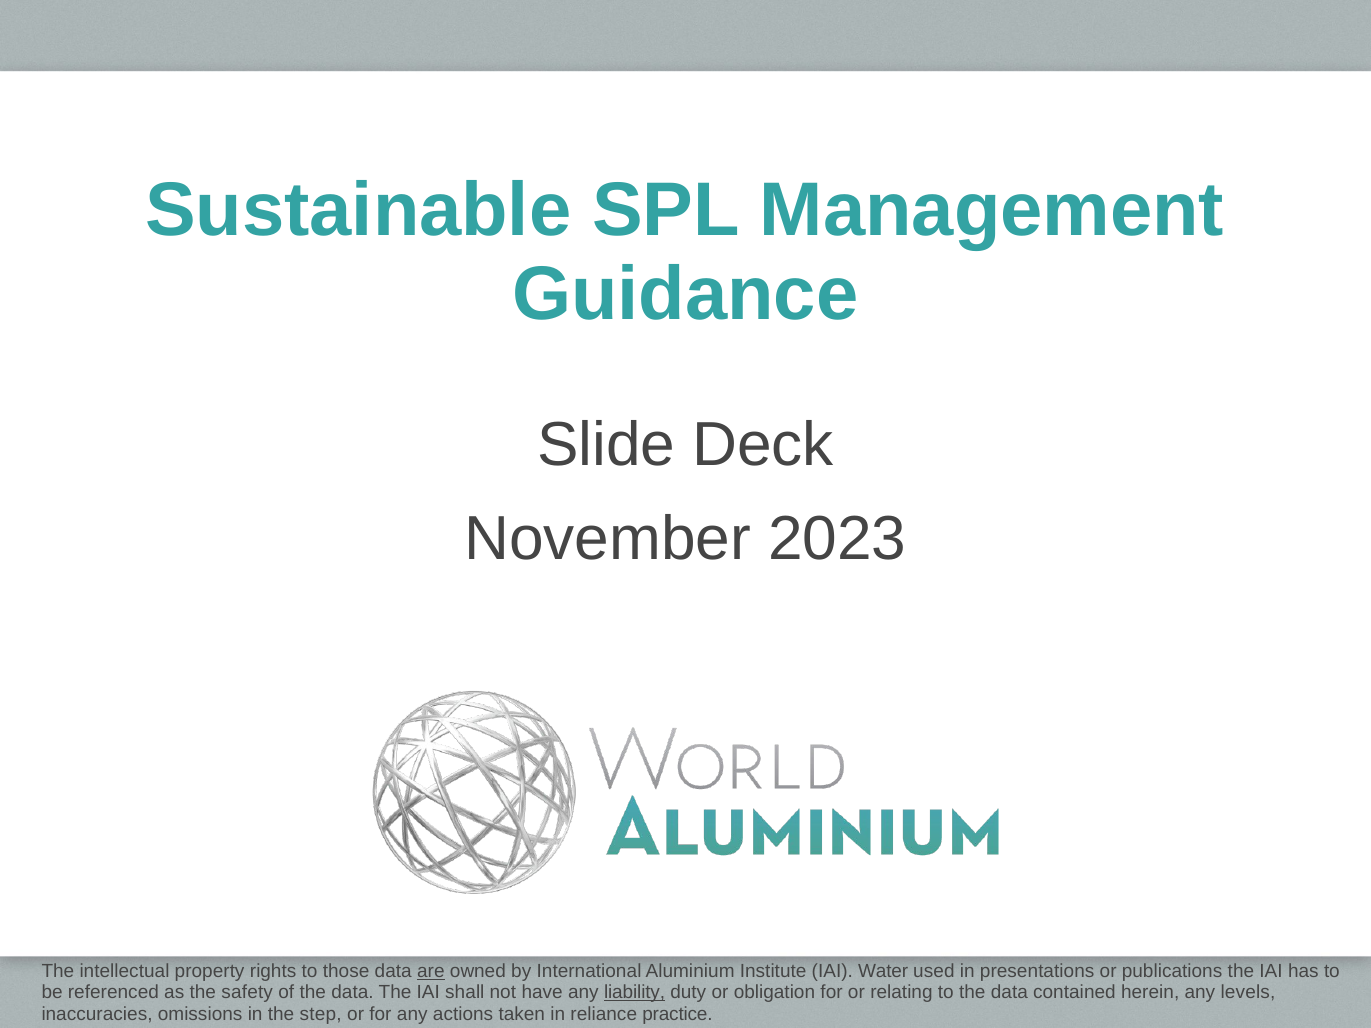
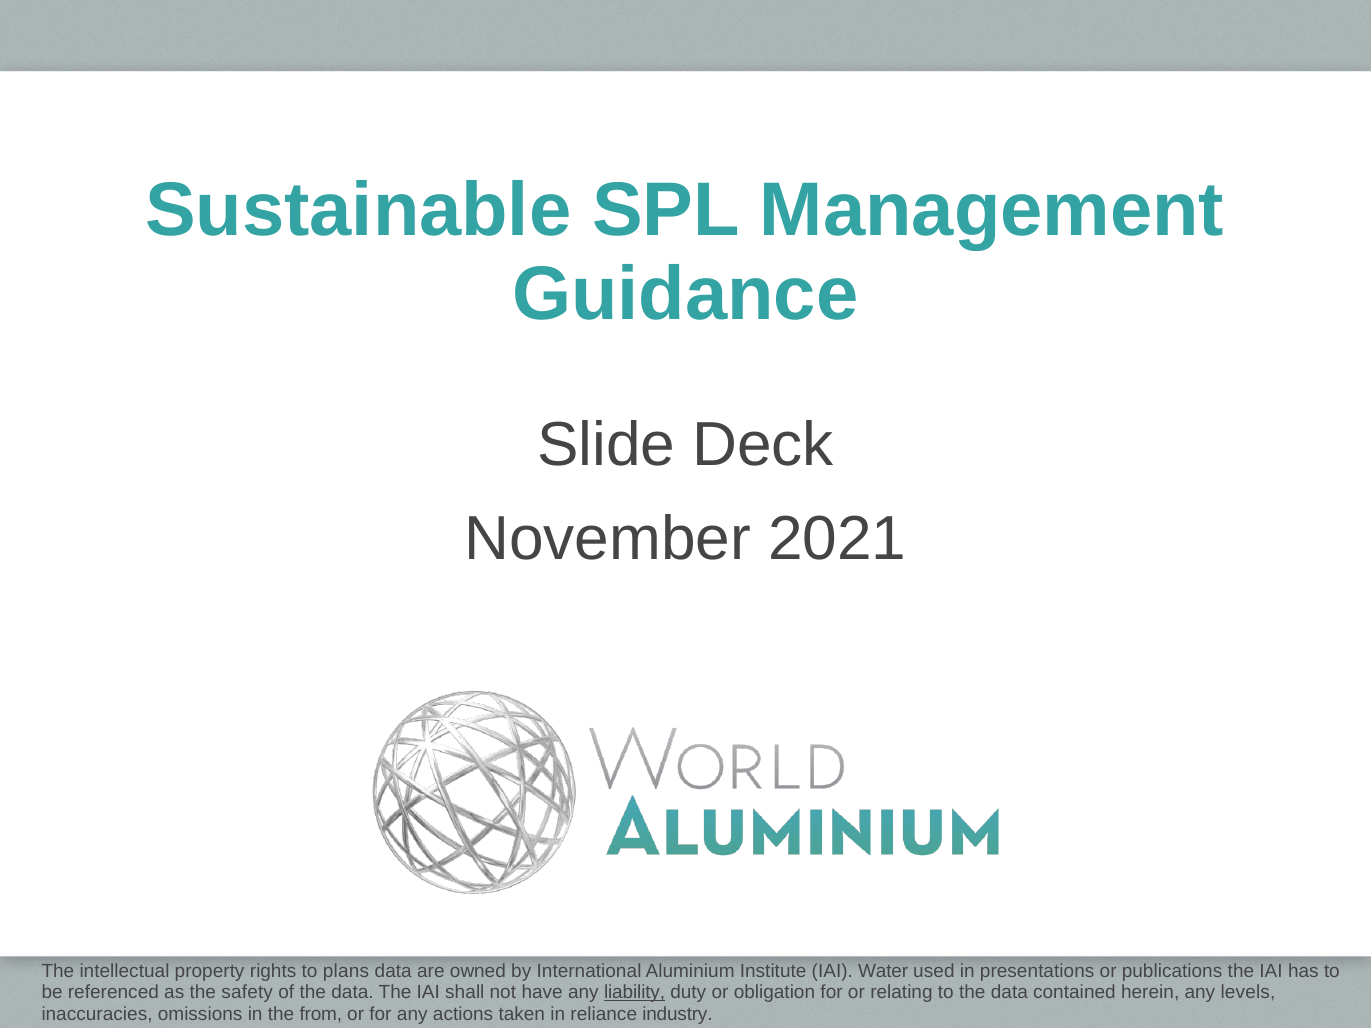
2023: 2023 -> 2021 (837, 539)
those: those -> plans (346, 972)
are underline: present -> none (431, 972)
step: step -> from (321, 1014)
practice: practice -> industry (677, 1014)
